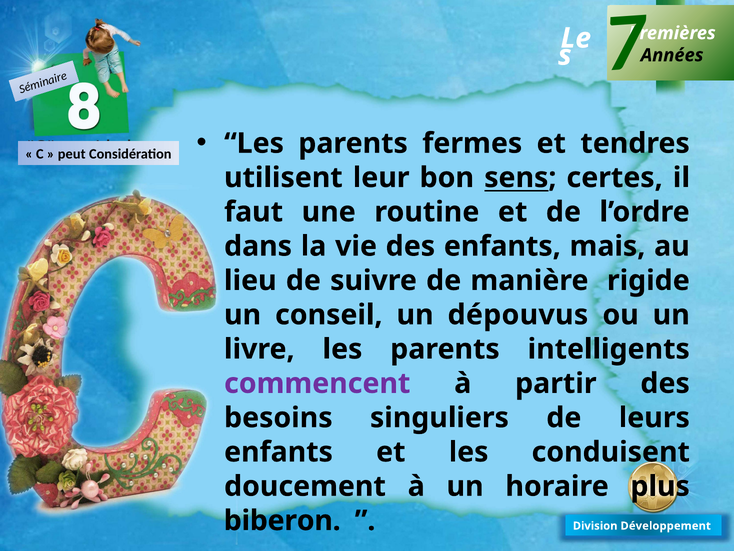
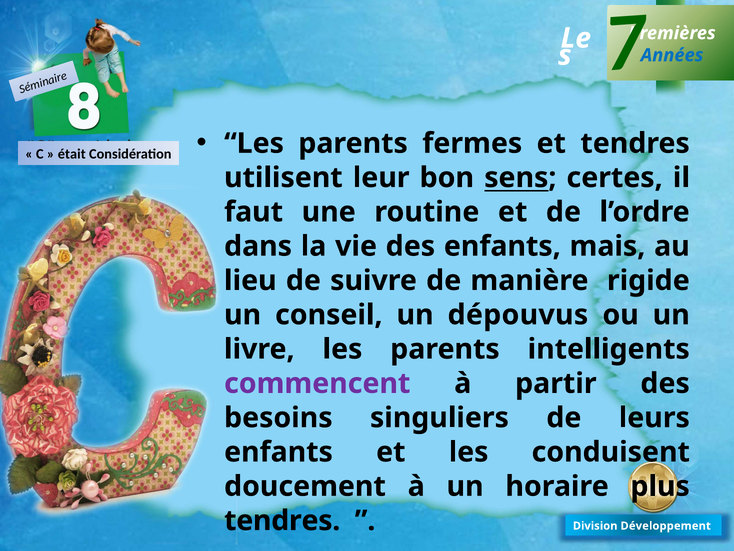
Années colour: black -> blue (672, 55)
peut: peut -> était (72, 154)
biberon: biberon -> tendres (282, 520)
